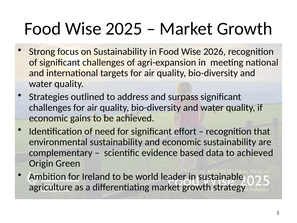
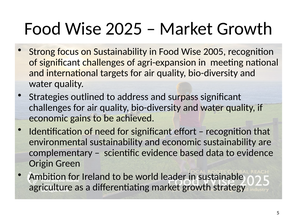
2026: 2026 -> 2005 (215, 52)
to achieved: achieved -> evidence (255, 153)
